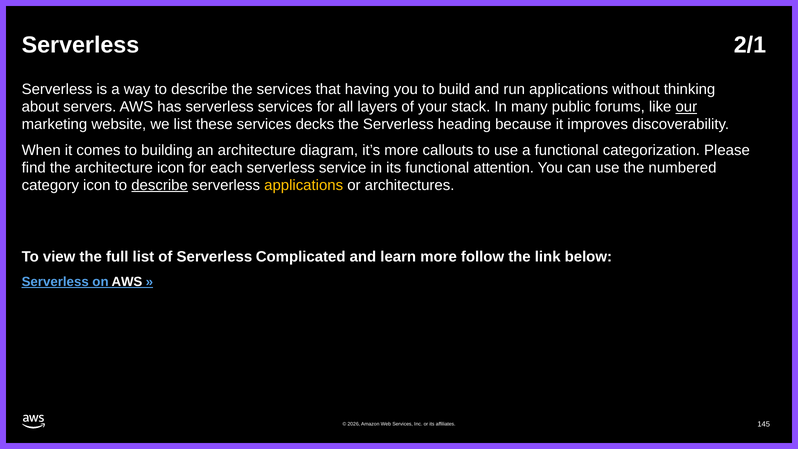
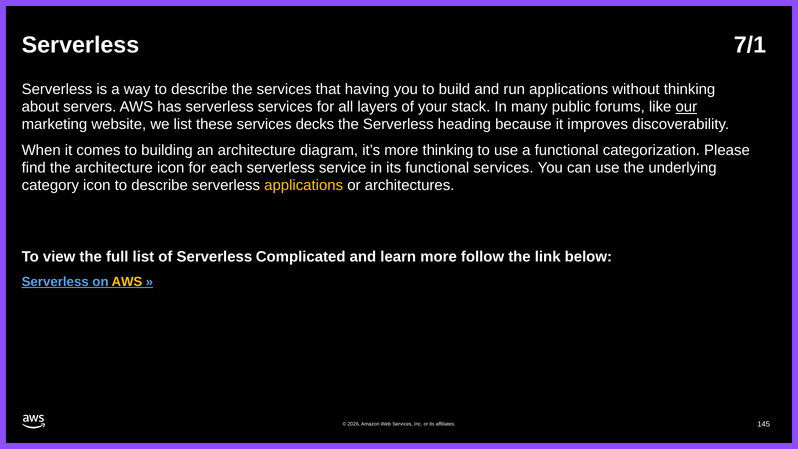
2/1: 2/1 -> 7/1 (750, 45)
more callouts: callouts -> thinking (448, 150)
functional attention: attention -> services (504, 168)
numbered: numbered -> underlying (683, 168)
describe underline: present -> none (160, 185)
AWS colour: white -> yellow (127, 282)
